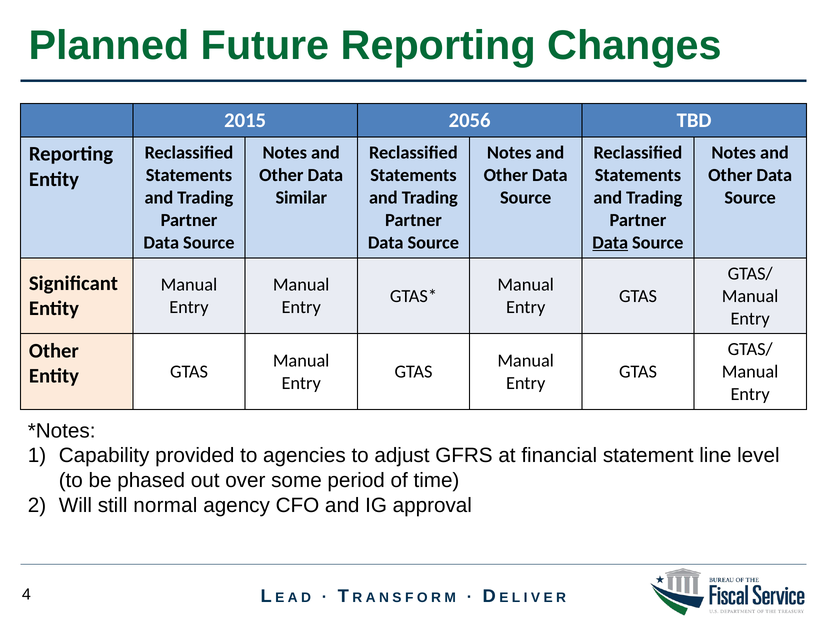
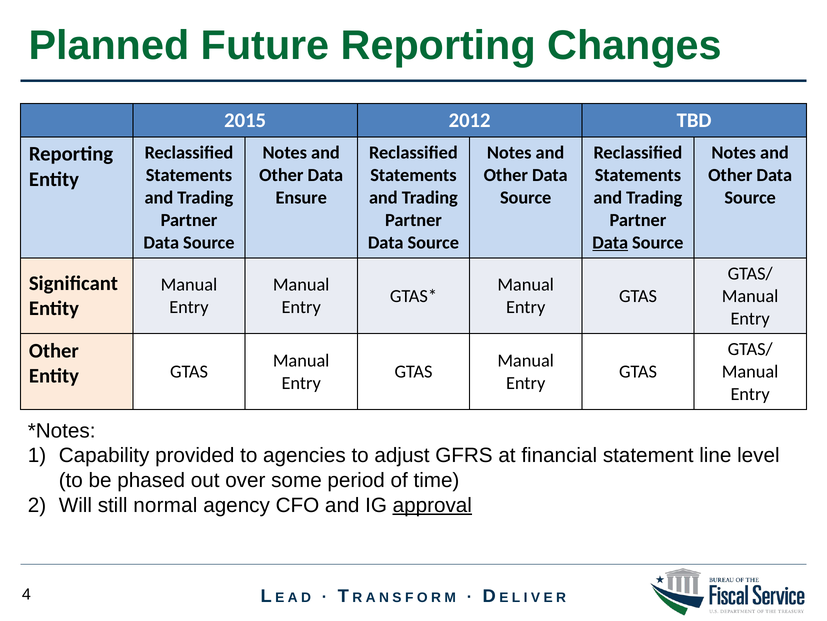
2056: 2056 -> 2012 (470, 120)
Similar: Similar -> Ensure (301, 197)
approval underline: none -> present (432, 505)
